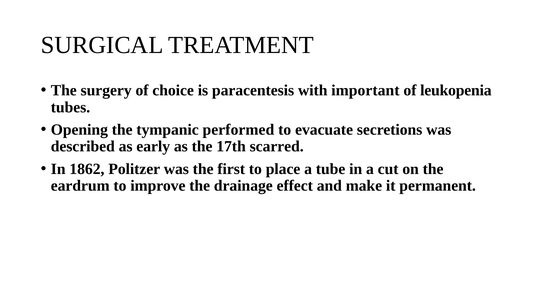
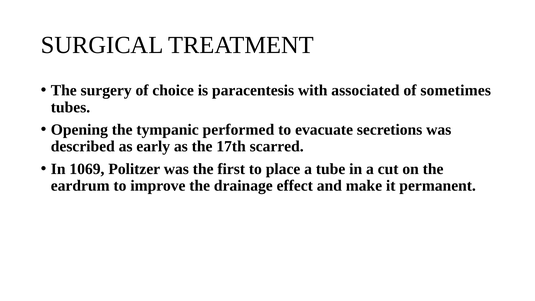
important: important -> associated (365, 90)
leukopenia: leukopenia -> sometimes (456, 90)
1862: 1862 -> 1069 (87, 169)
